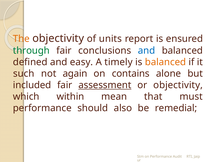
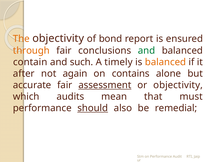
units: units -> bond (110, 39)
through colour: green -> orange (31, 50)
and colour: blue -> green (146, 50)
defined: defined -> contain (30, 62)
easy: easy -> such (82, 62)
such: such -> after (24, 74)
included: included -> accurate (32, 85)
within: within -> audits (70, 97)
should underline: none -> present (93, 108)
